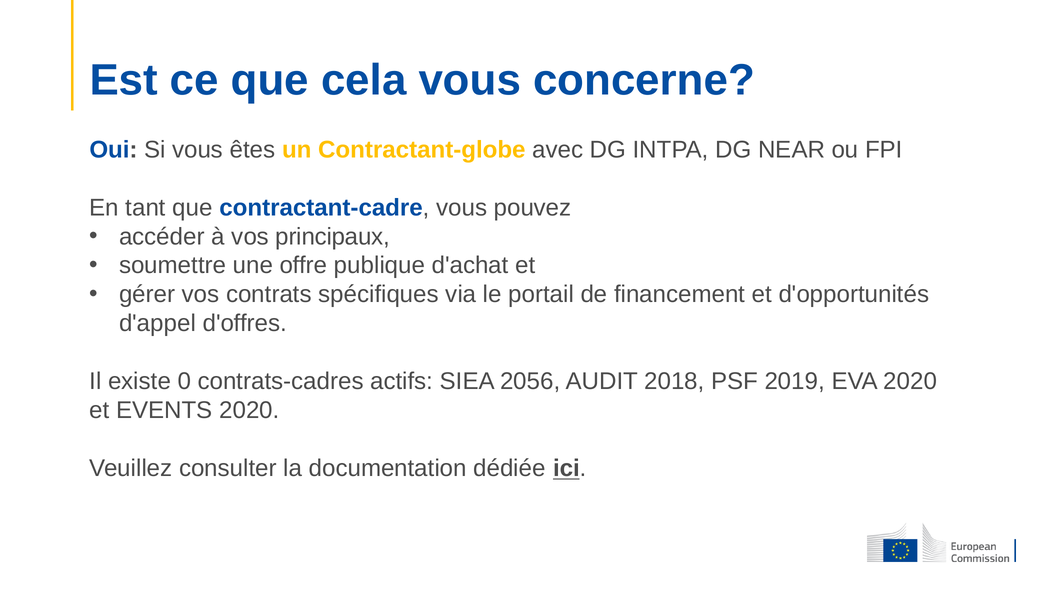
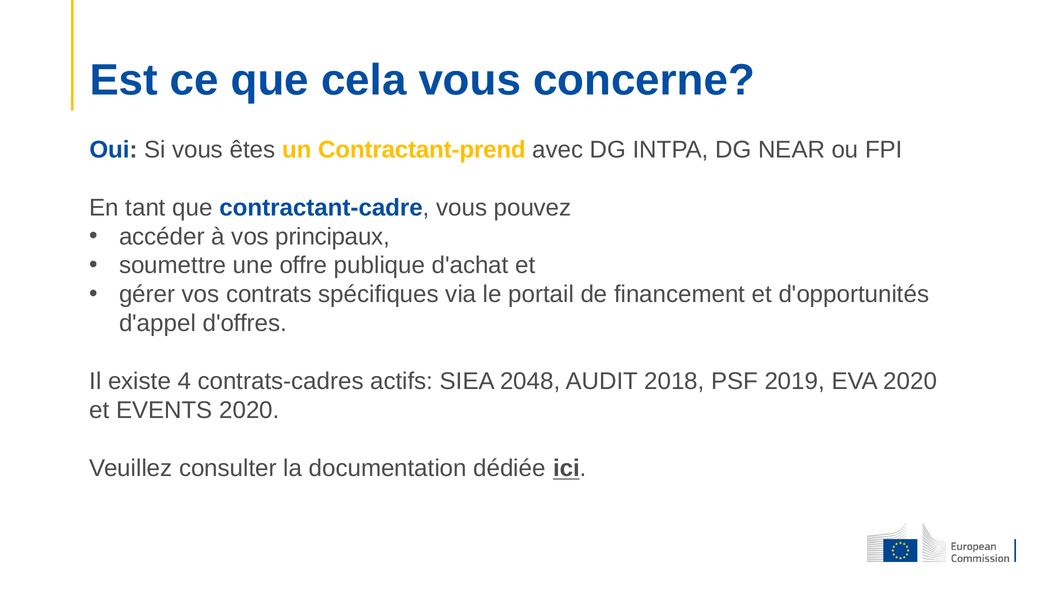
Contractant-globe: Contractant-globe -> Contractant-prend (422, 150)
0: 0 -> 4 (184, 381)
2056: 2056 -> 2048 (530, 381)
